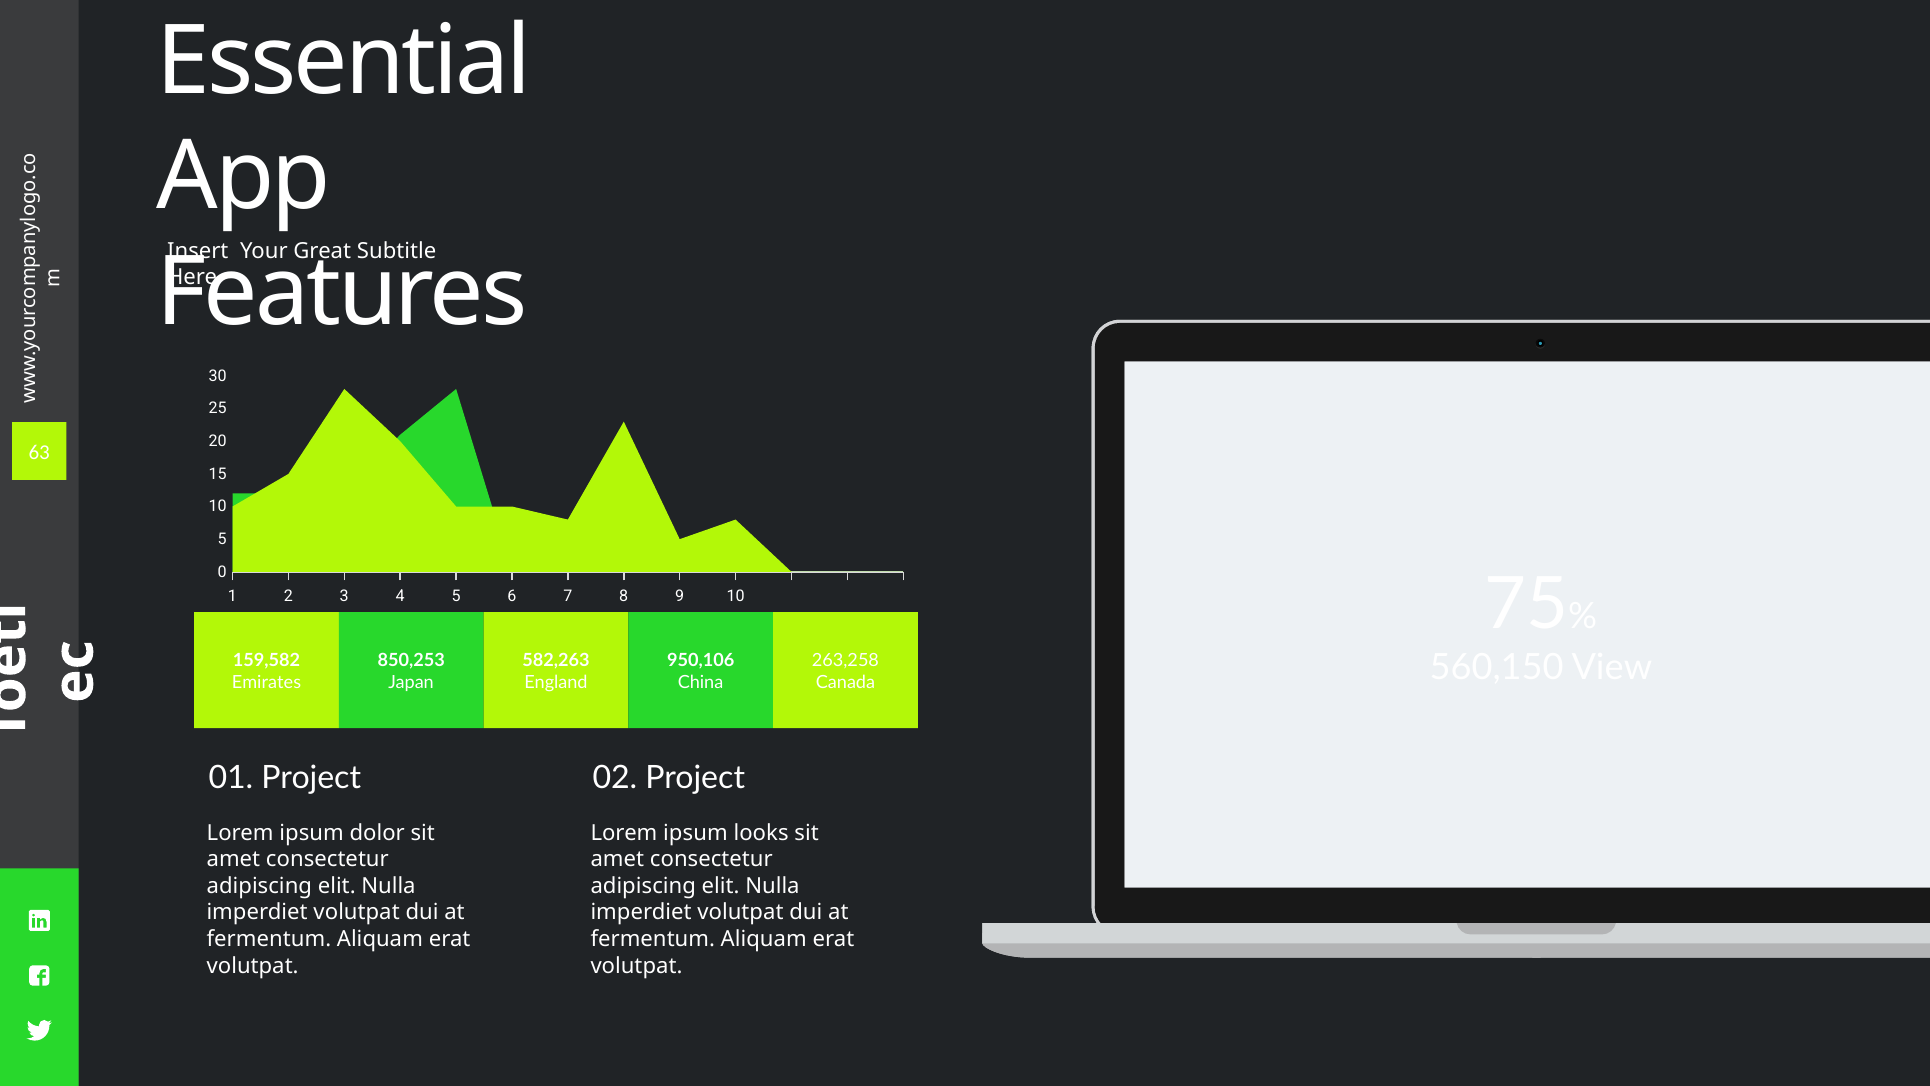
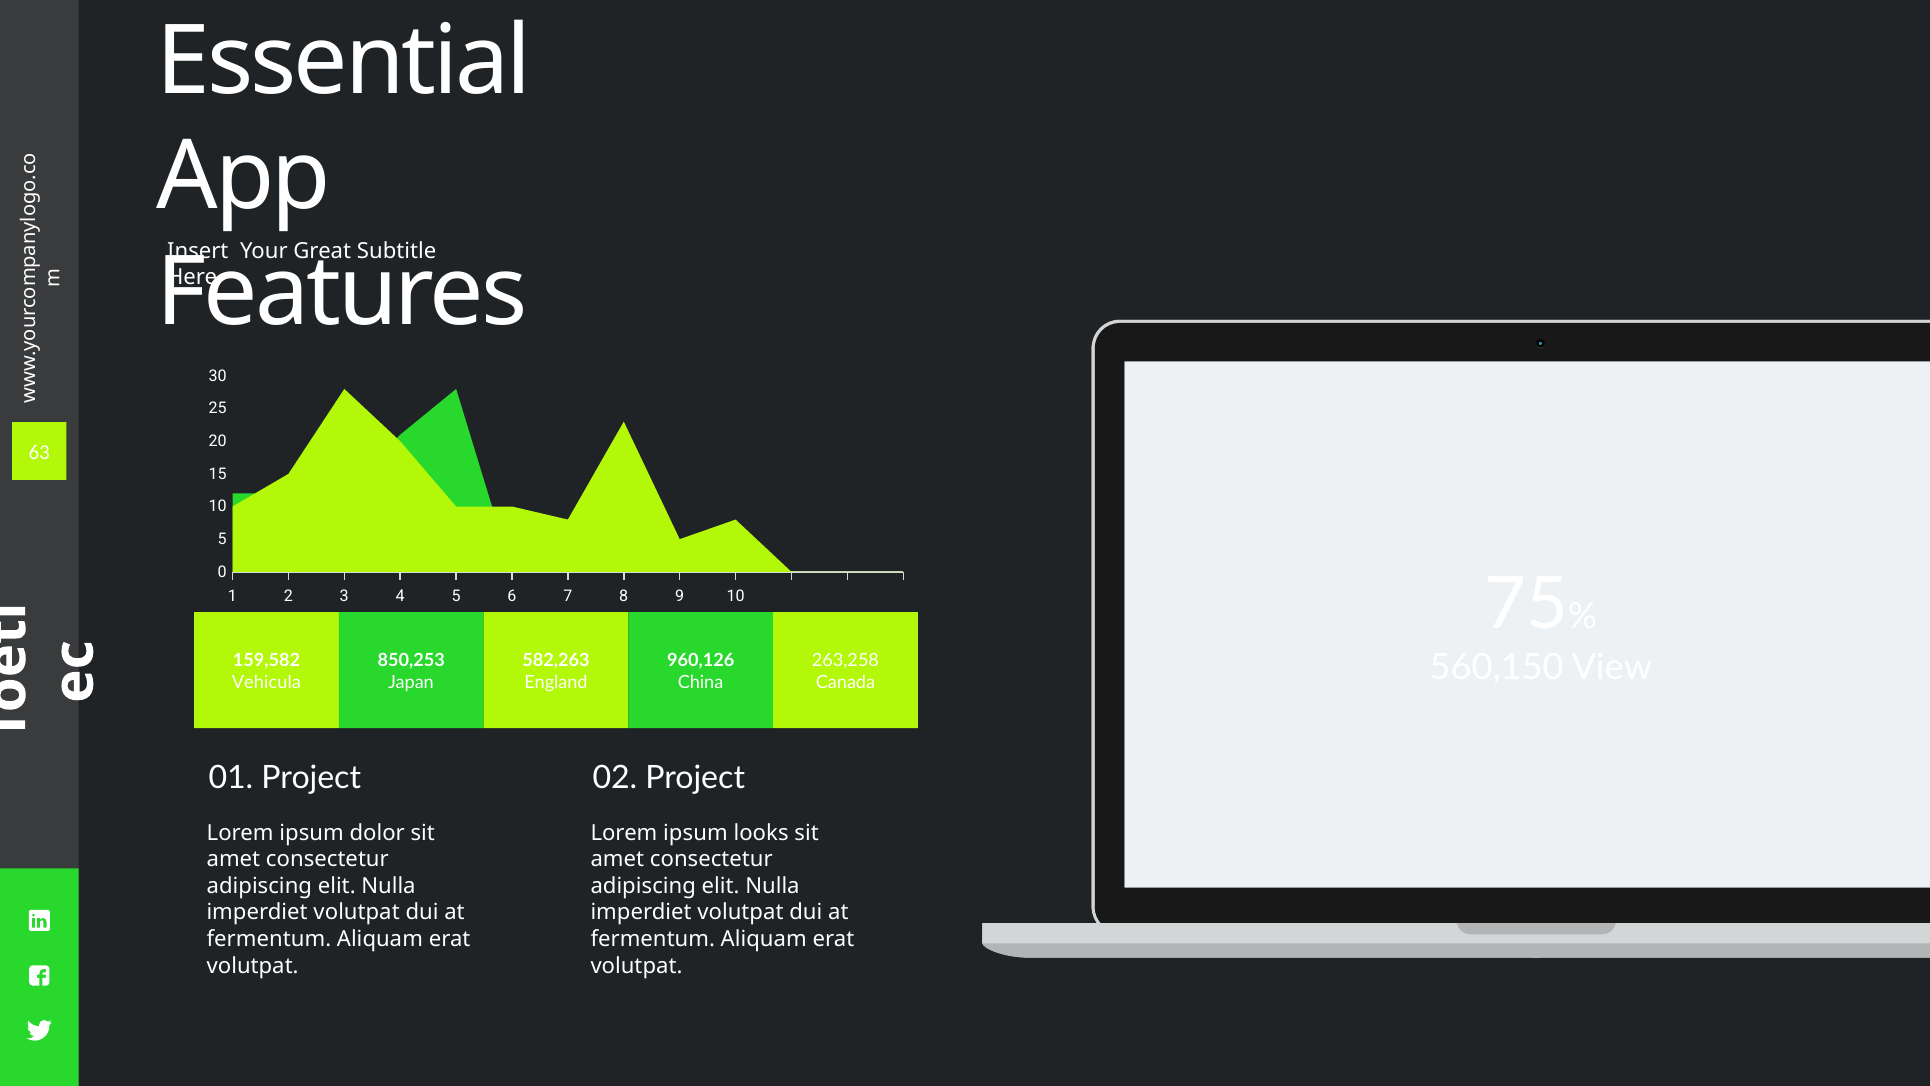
950,106: 950,106 -> 960,126 (701, 660)
Emirates: Emirates -> Vehicula (266, 682)
